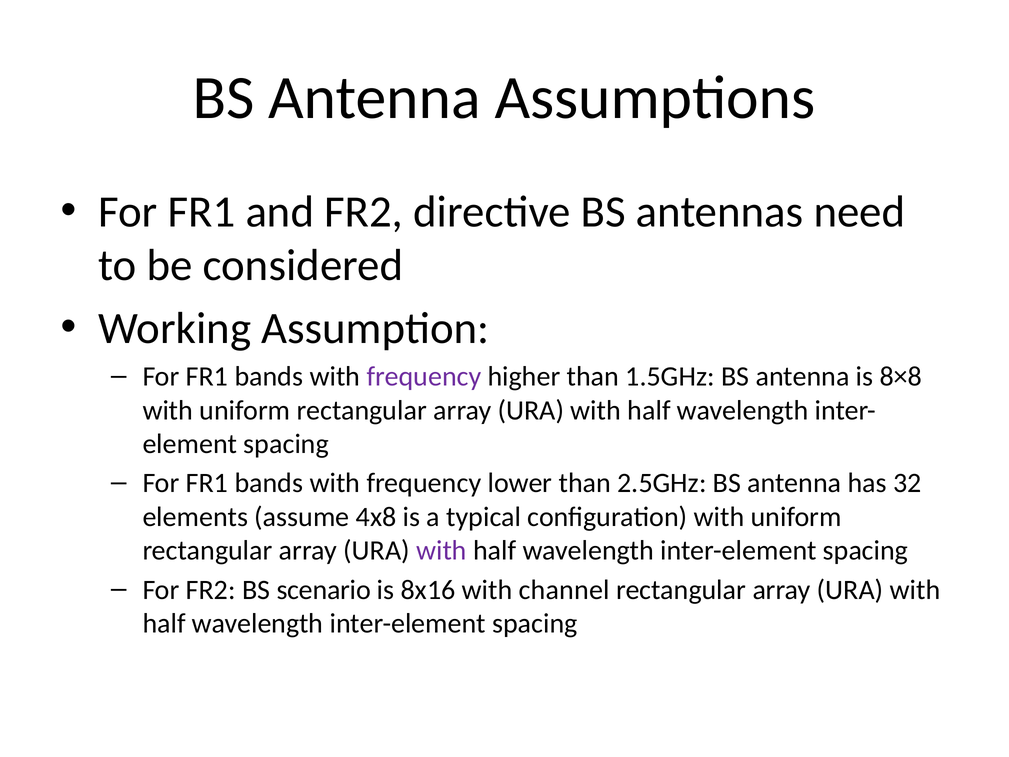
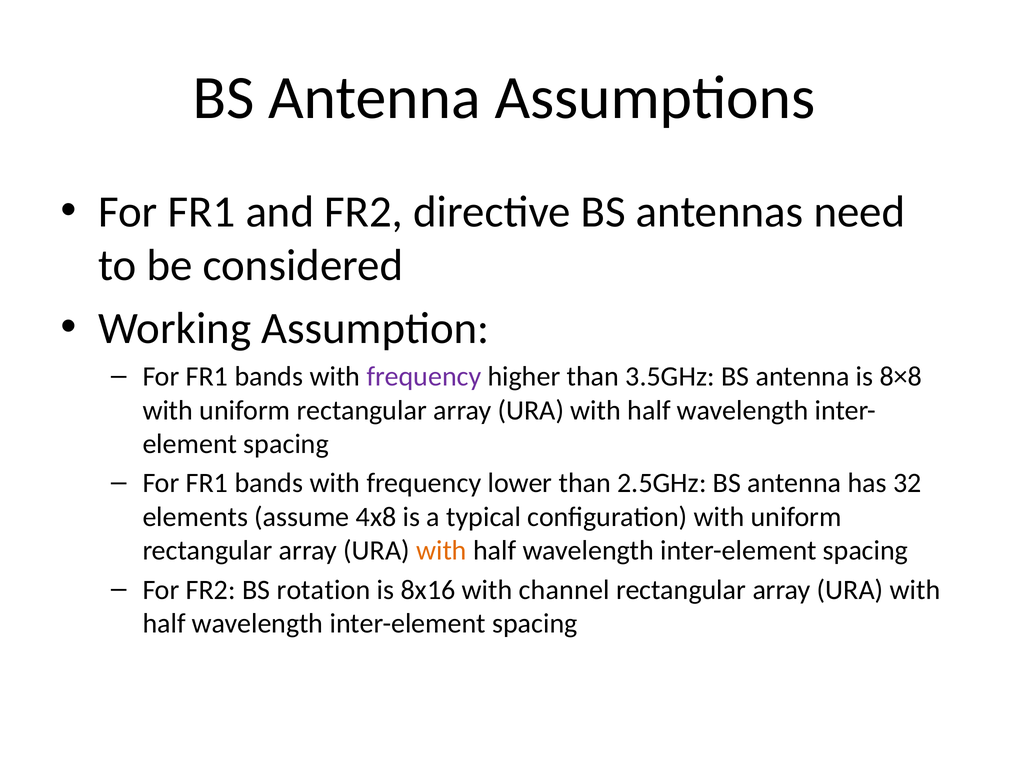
1.5GHz: 1.5GHz -> 3.5GHz (670, 376)
with colour: purple -> orange (441, 550)
scenario: scenario -> rotation (323, 590)
